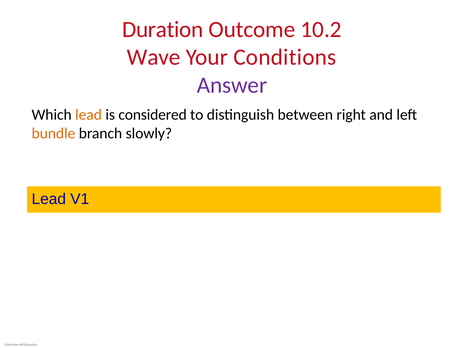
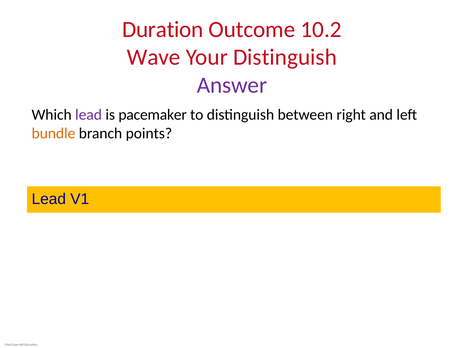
Your Conditions: Conditions -> Distinguish (285, 57)
lead colour: orange -> purple (89, 115)
considered: considered -> pacemaker (153, 115)
slowly: slowly -> points (149, 133)
